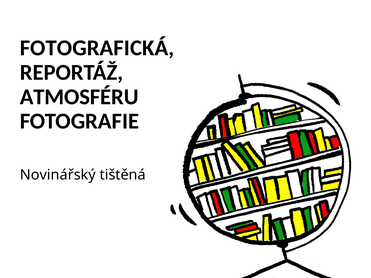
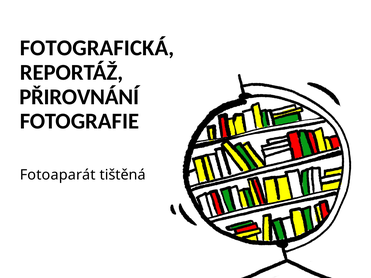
ATMOSFÉRU: ATMOSFÉRU -> PŘIROVNÁNÍ (79, 97)
Novinářský: Novinářský -> Fotoaparát (58, 175)
